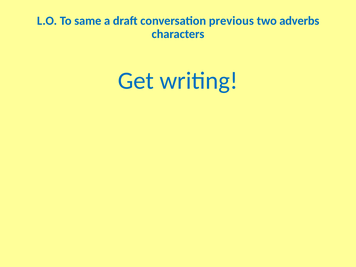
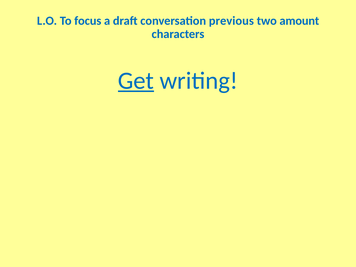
same: same -> focus (88, 21)
adverbs: adverbs -> amount (299, 21)
Get underline: none -> present (136, 81)
